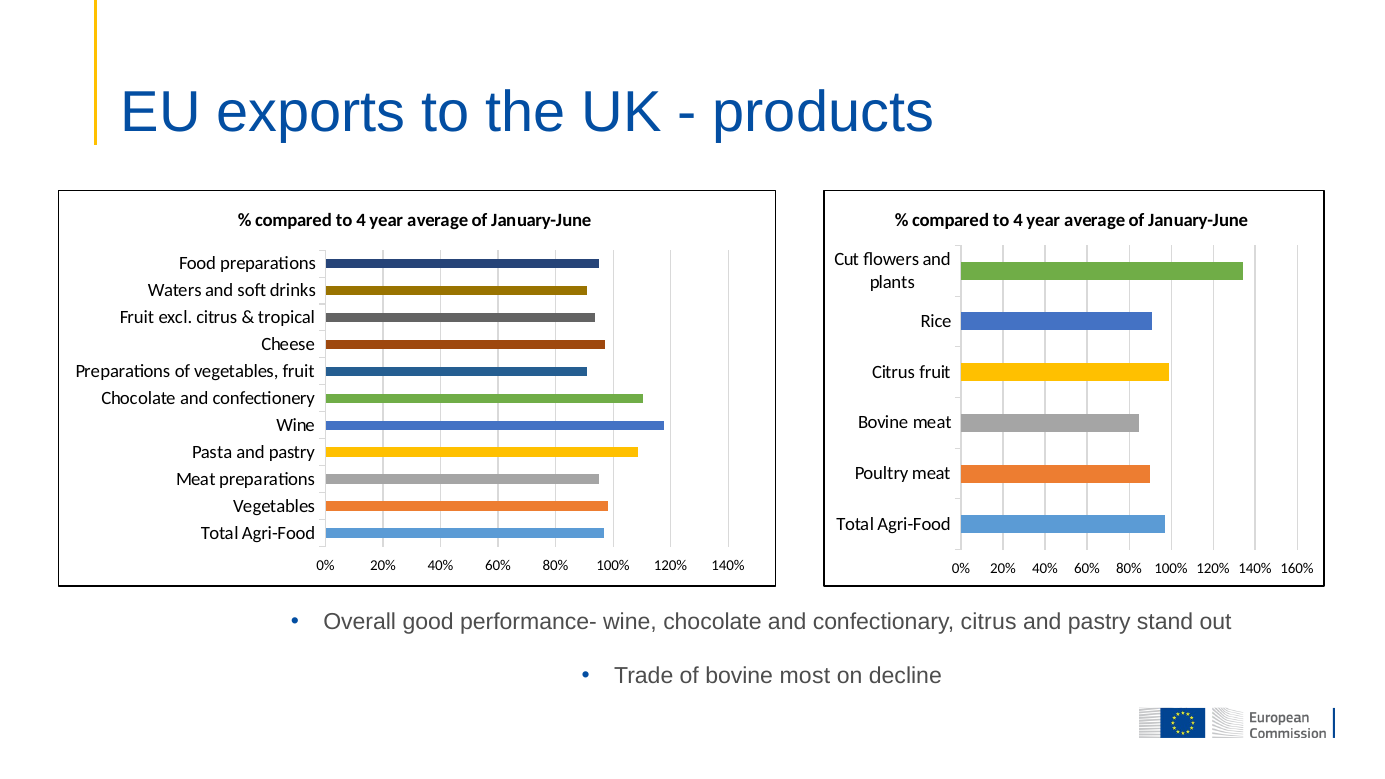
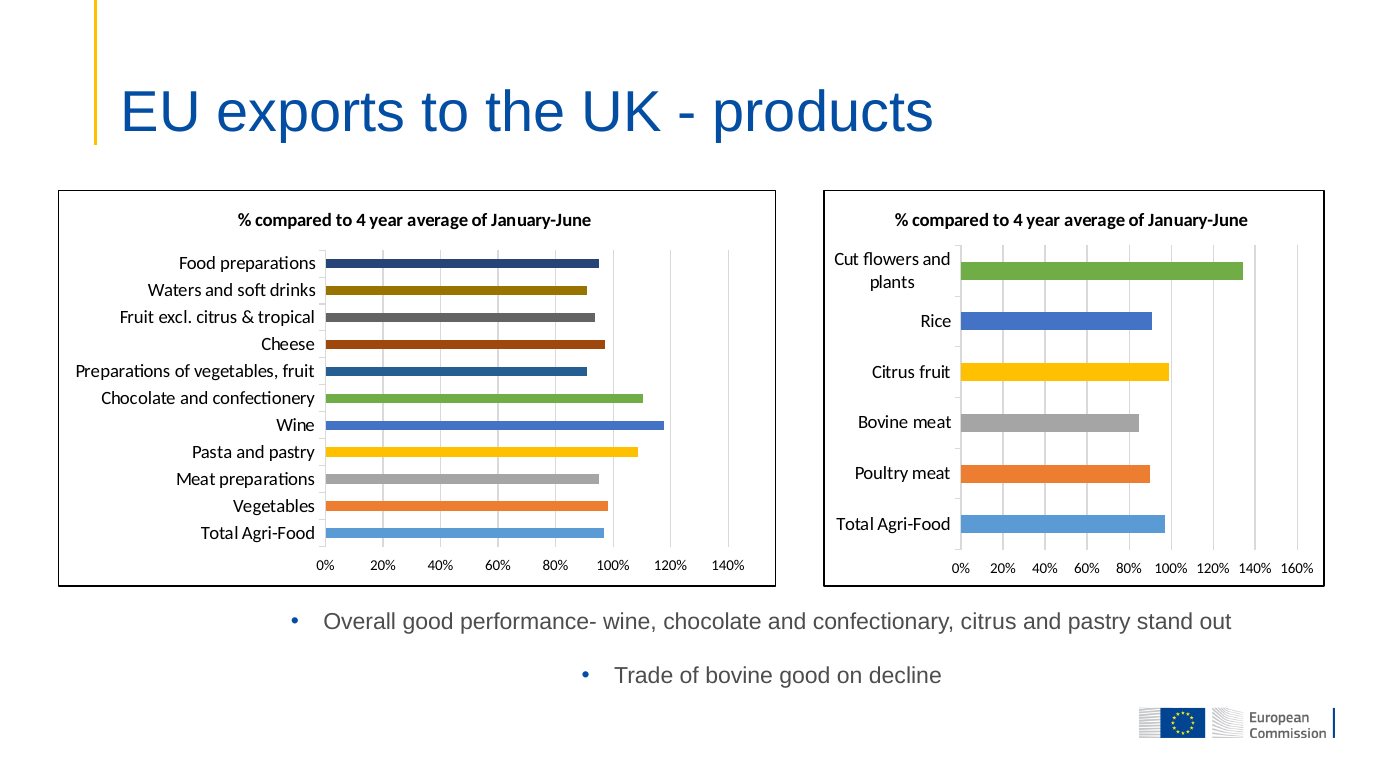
bovine most: most -> good (805, 676)
